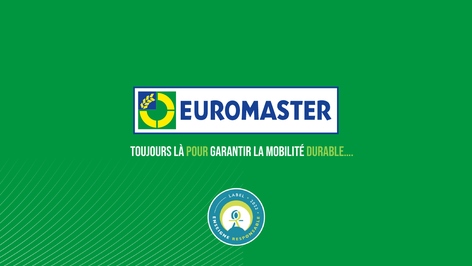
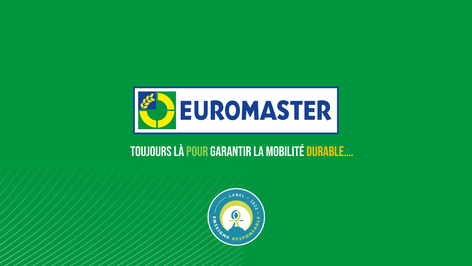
DURABLE… colour: light green -> yellow (330, 151)
